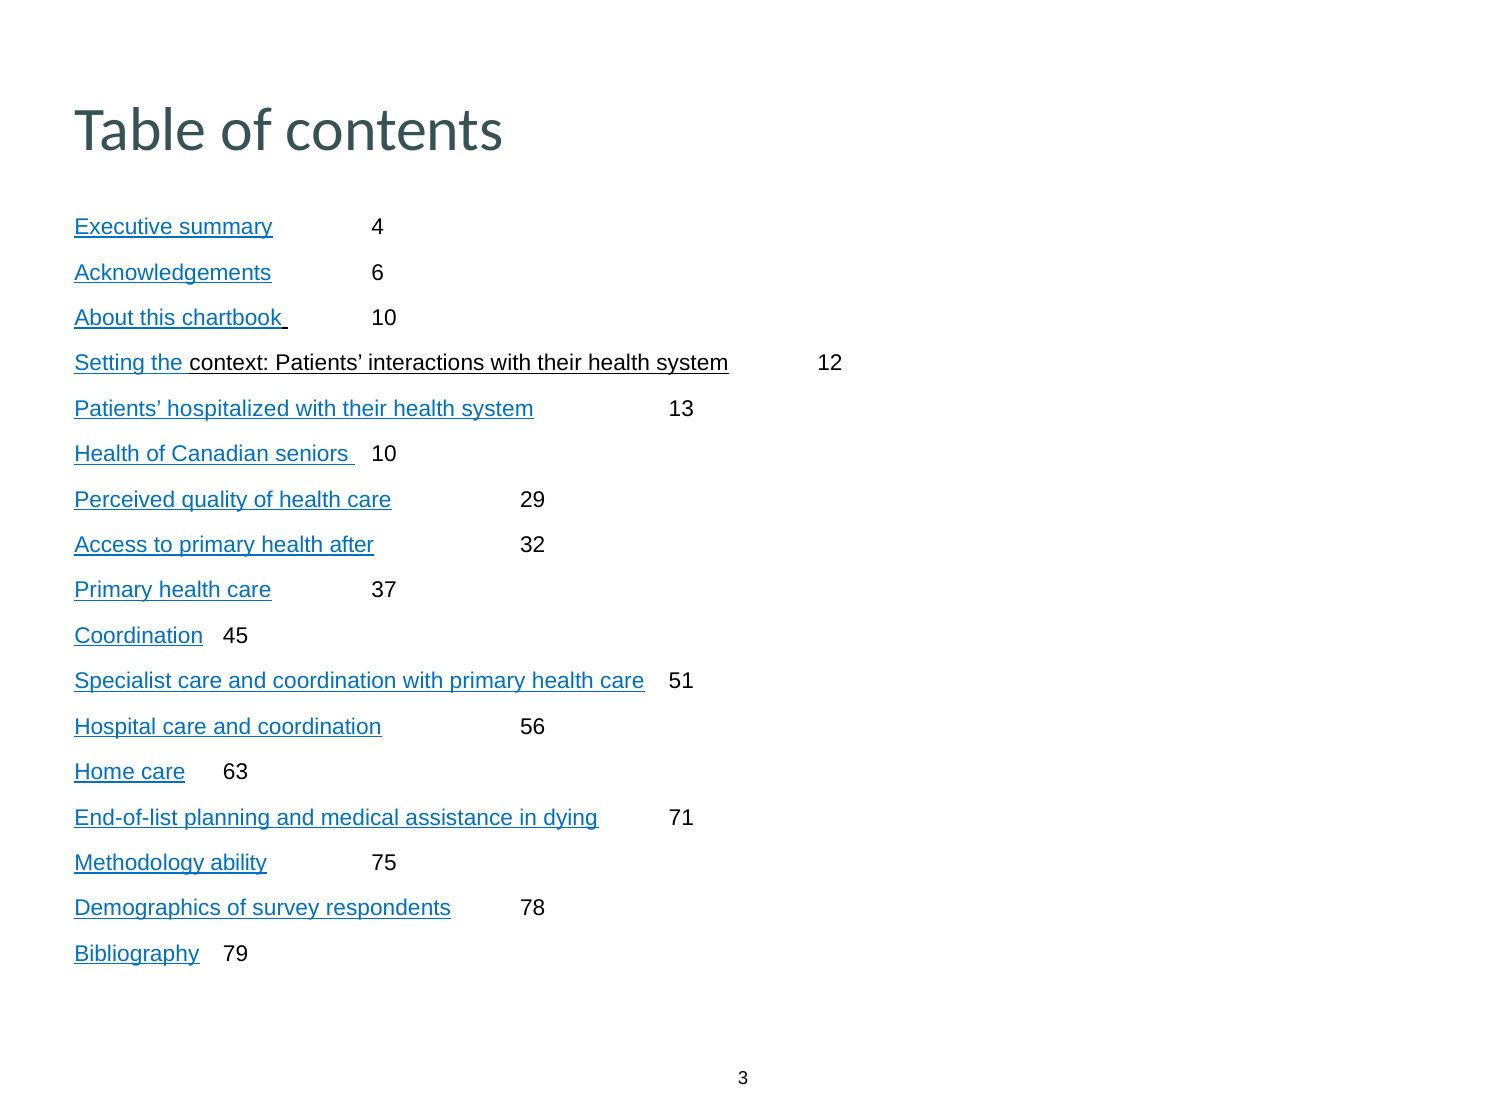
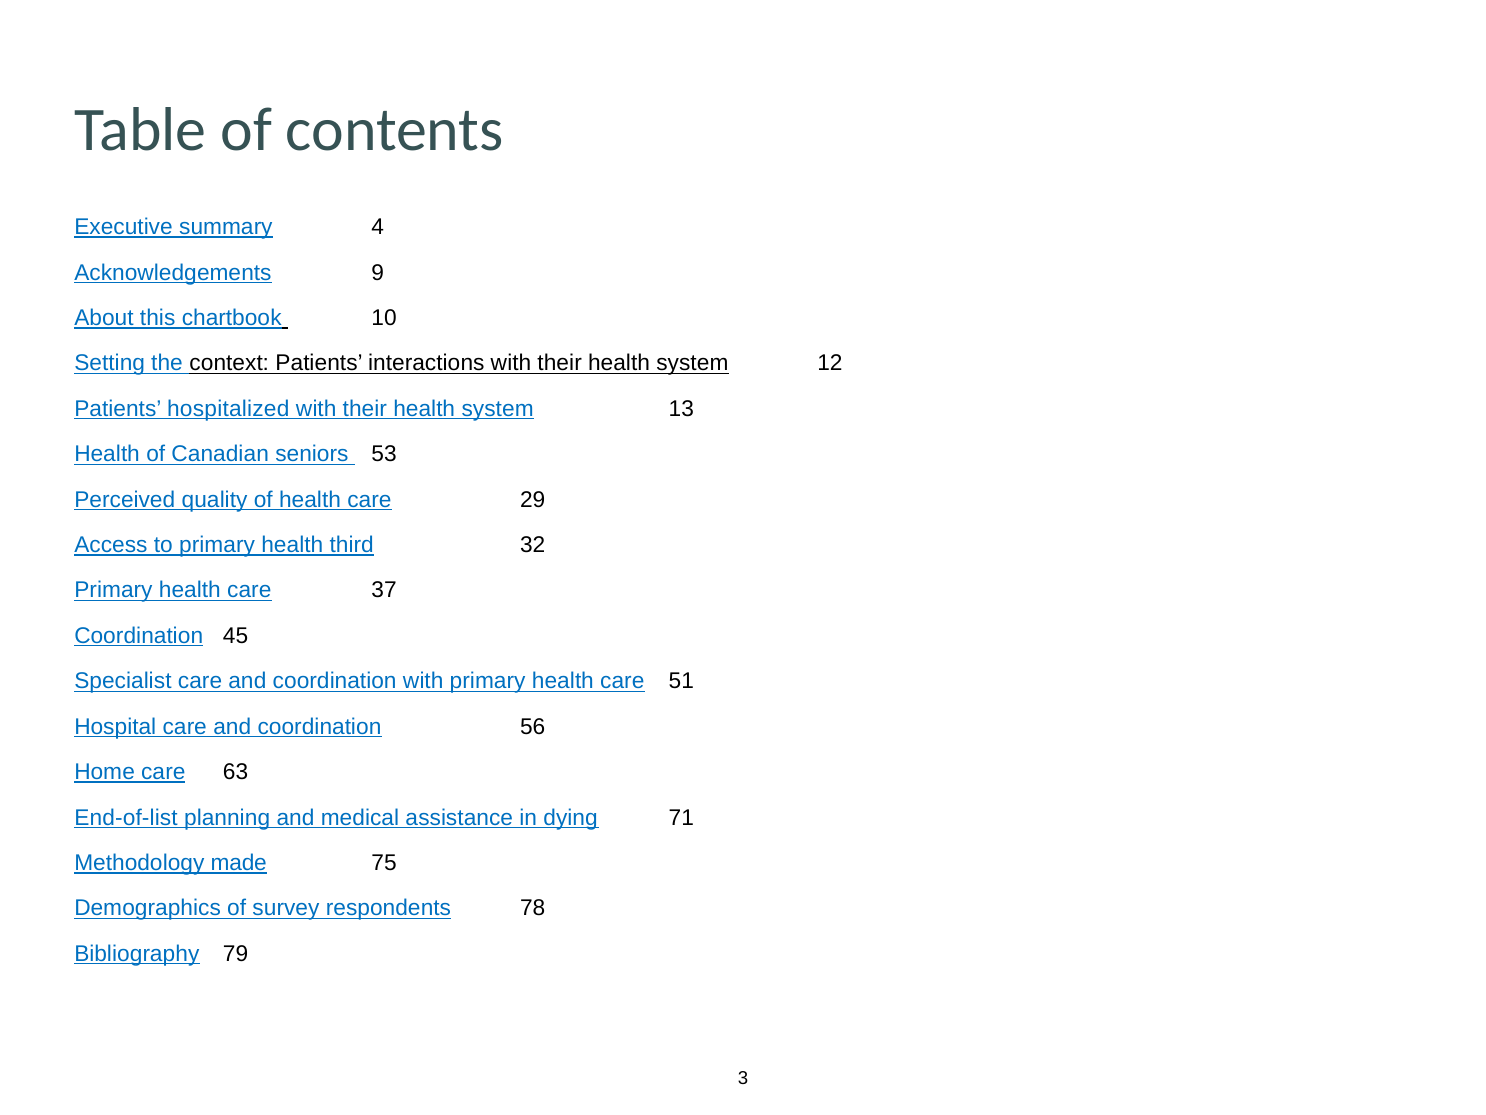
6: 6 -> 9 (378, 272)
seniors 10: 10 -> 53 (384, 454)
after: after -> third (352, 545)
ability: ability -> made (239, 863)
